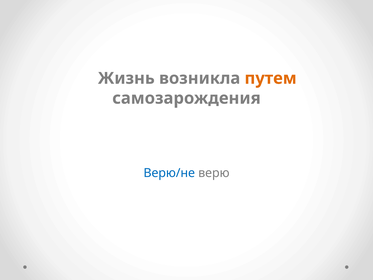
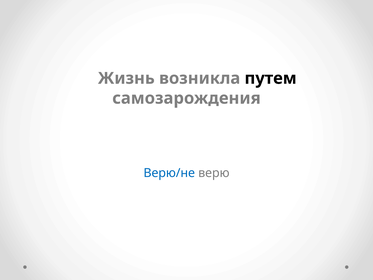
путем colour: orange -> black (271, 78)
